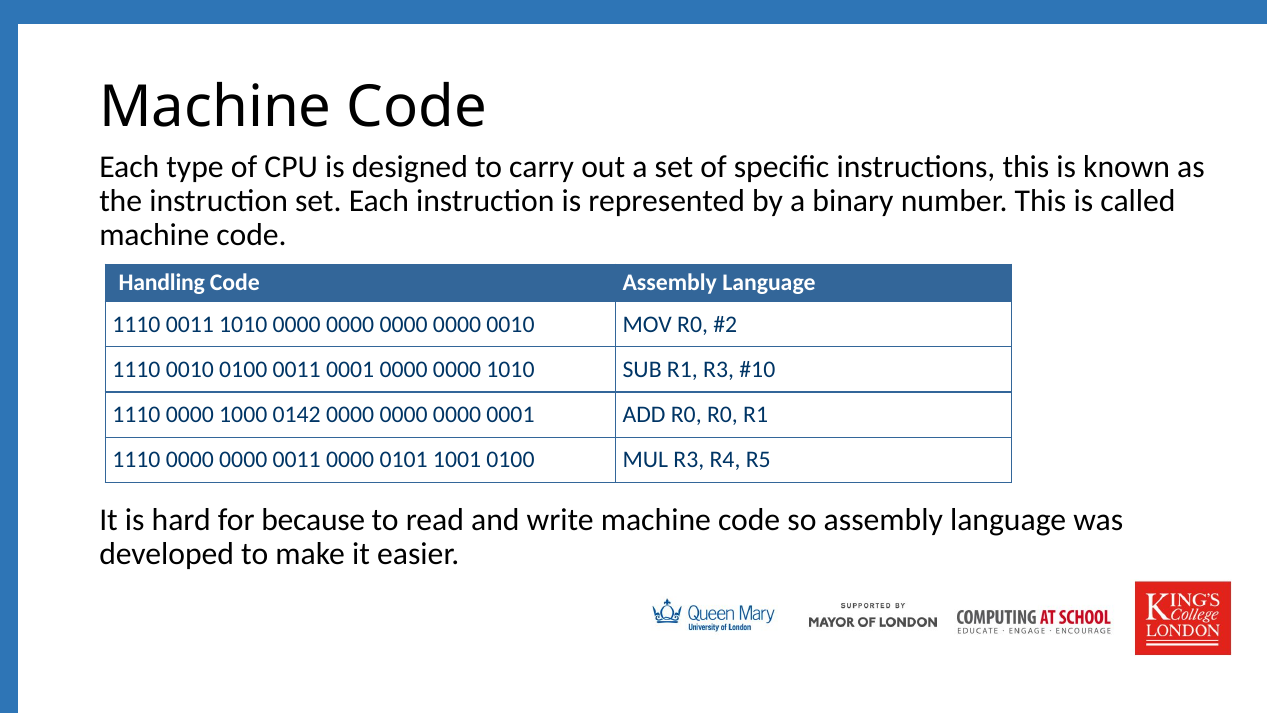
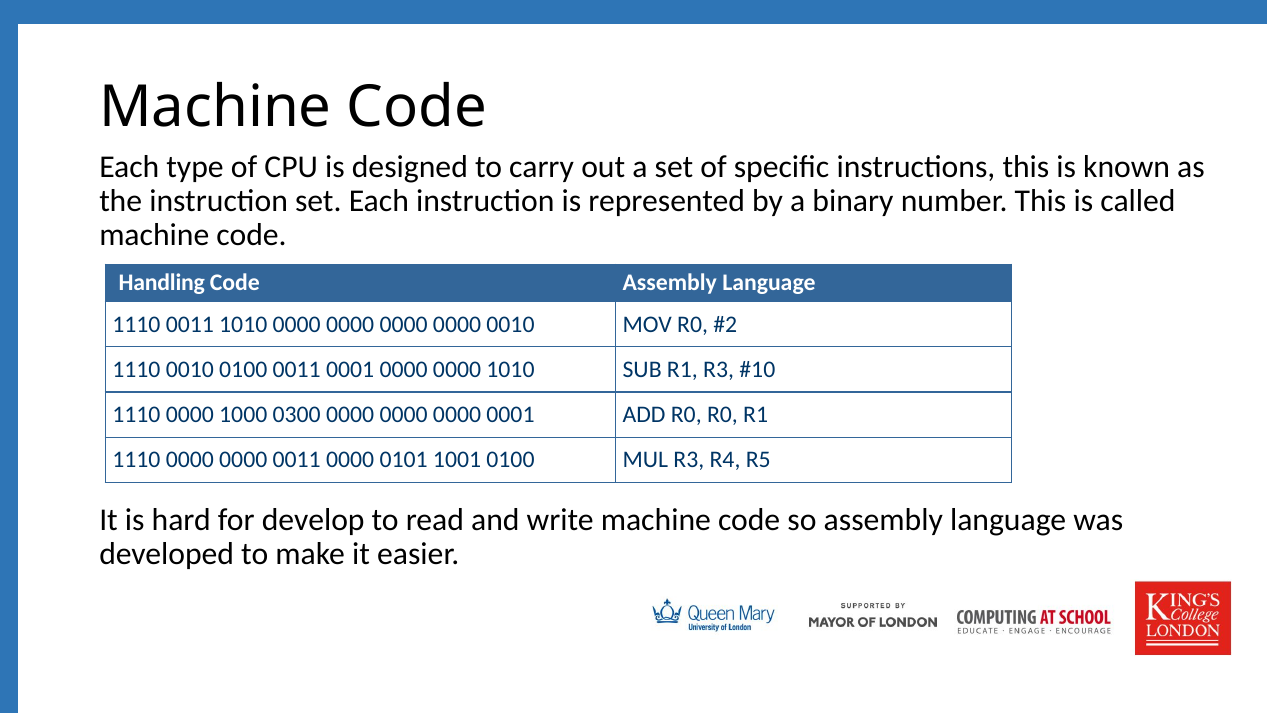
0142: 0142 -> 0300 (297, 415)
because: because -> develop (313, 520)
